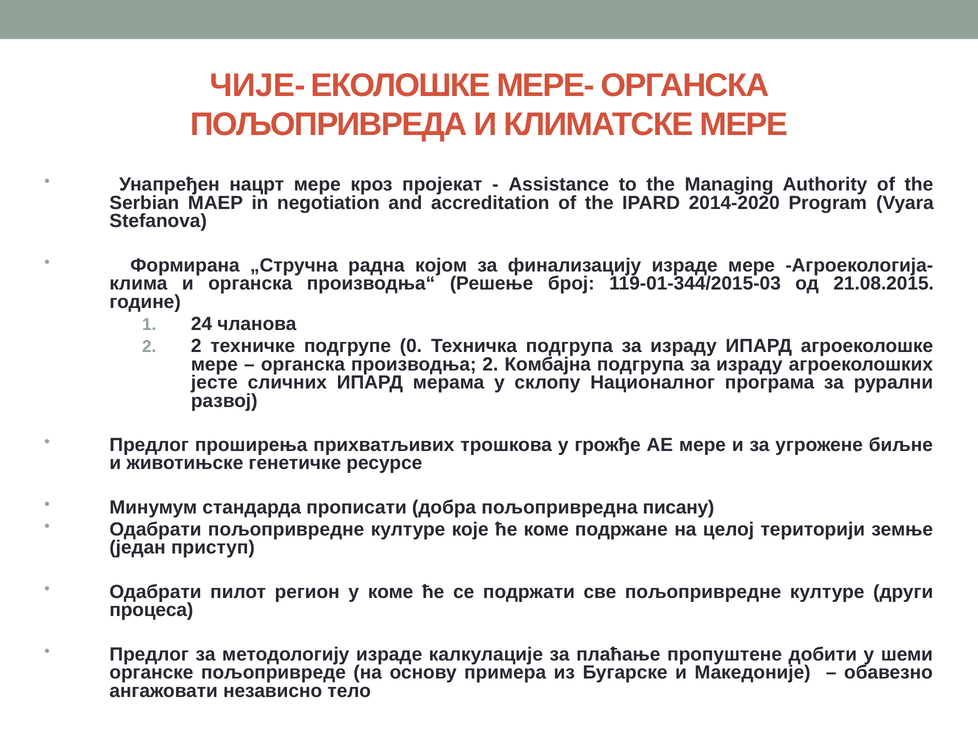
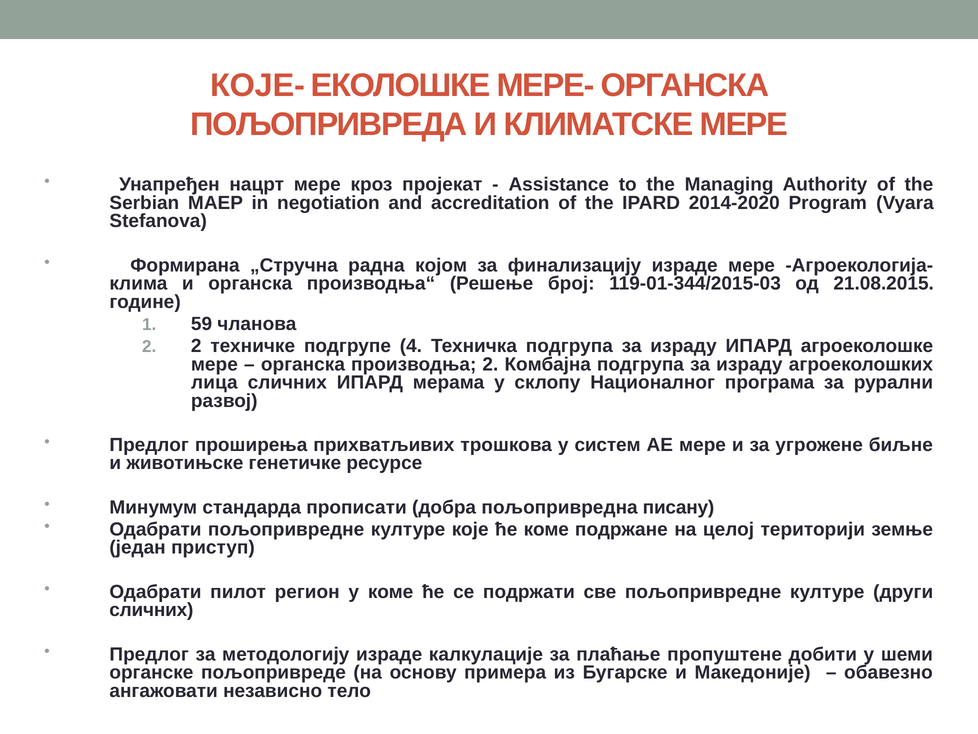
ЧИЈЕ-: ЧИЈЕ- -> КОЈЕ- (258, 85)
24: 24 -> 59 (202, 324)
0: 0 -> 4 (411, 346)
јесте: јесте -> лица (214, 382)
грожђе: грожђе -> систем (608, 445)
процеса: процеса -> сличних (151, 610)
